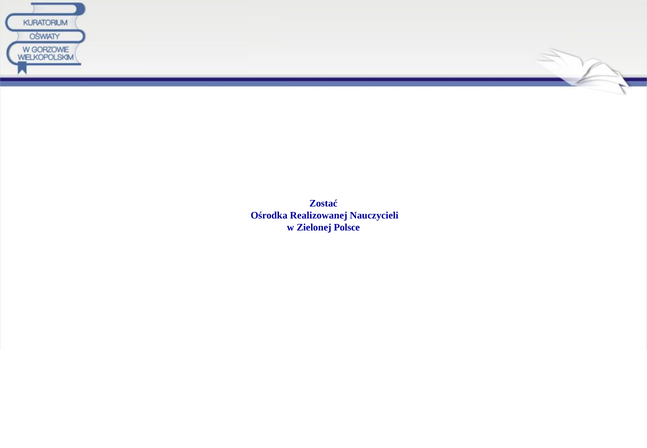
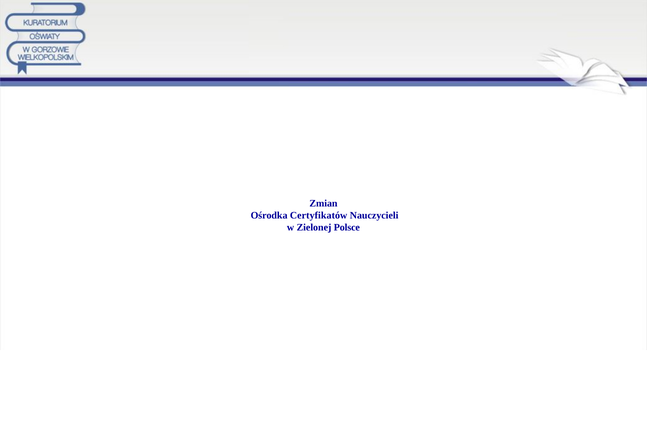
Zostać: Zostać -> Zmian (323, 204)
Realizowanej: Realizowanej -> Certyfikatów (319, 216)
